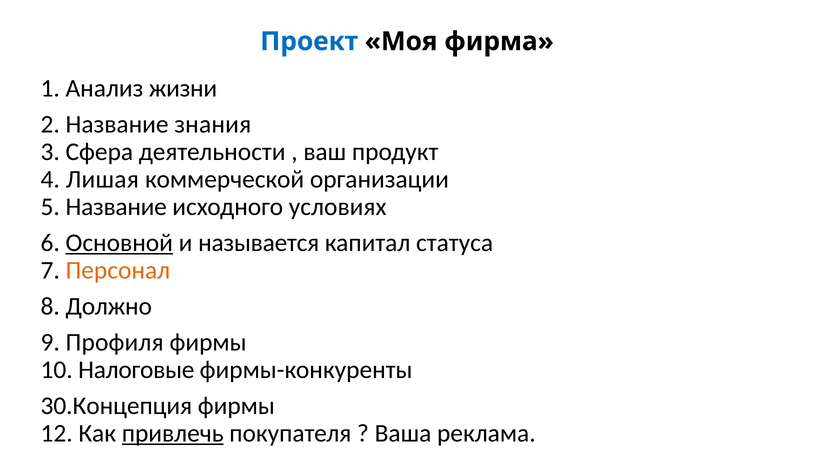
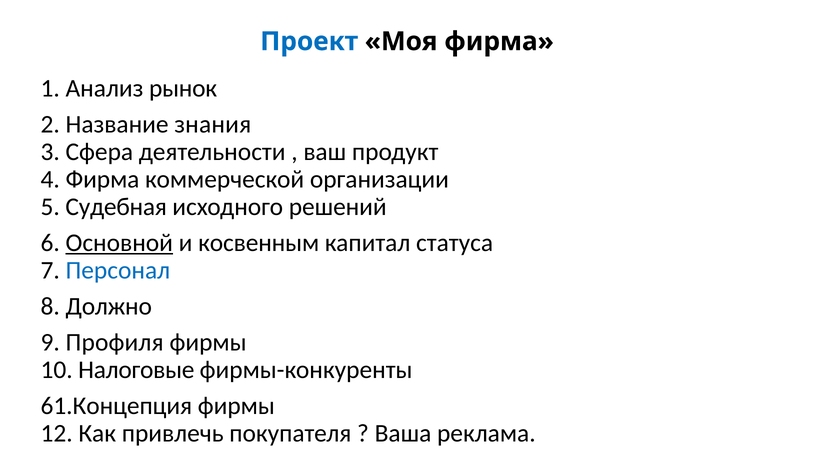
жизни: жизни -> рынок (183, 89)
4 Лишая: Лишая -> Фирма (102, 179)
5 Название: Название -> Судебная (116, 207)
условиях: условиях -> решений (338, 207)
называется: называется -> косвенным (259, 243)
Персонал colour: orange -> blue (118, 270)
30.Концепция: 30.Концепция -> 61.Концепция (116, 406)
привлечь underline: present -> none (173, 433)
